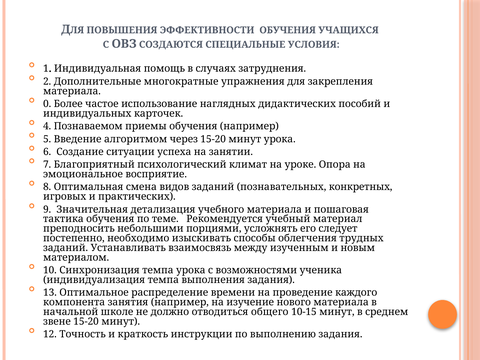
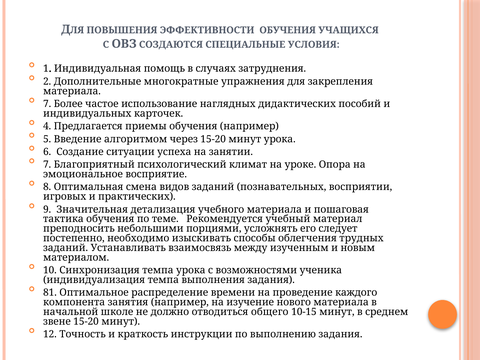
0: 0 -> 7 (47, 104)
Познаваемом: Познаваемом -> Предлагается (88, 126)
конкретных: конкретных -> восприятии (361, 187)
13: 13 -> 81 (50, 293)
